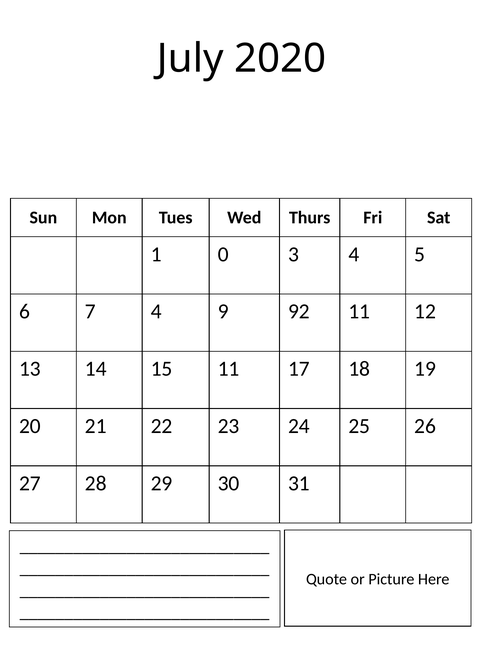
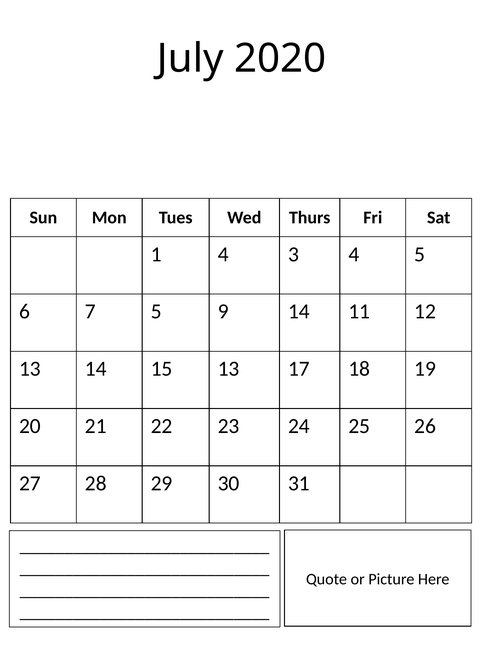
1 0: 0 -> 4 (223, 254)
7 4: 4 -> 5 (156, 311)
9 92: 92 -> 14 (299, 311)
15 11: 11 -> 13 (229, 368)
